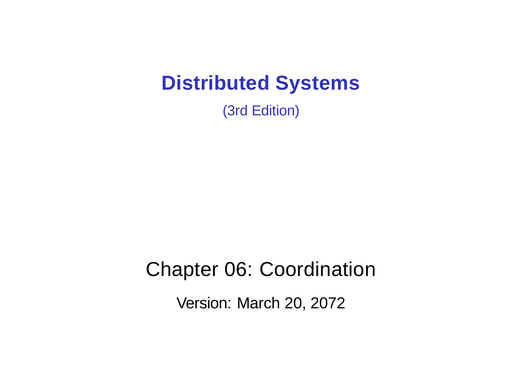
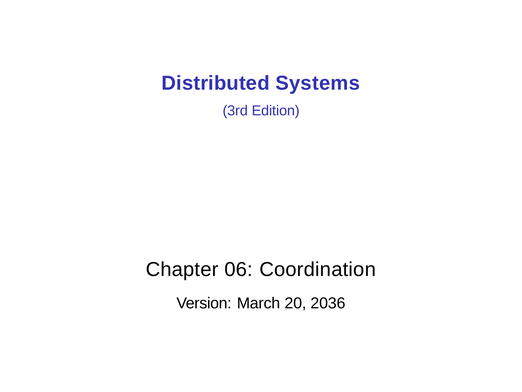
2072: 2072 -> 2036 (328, 303)
